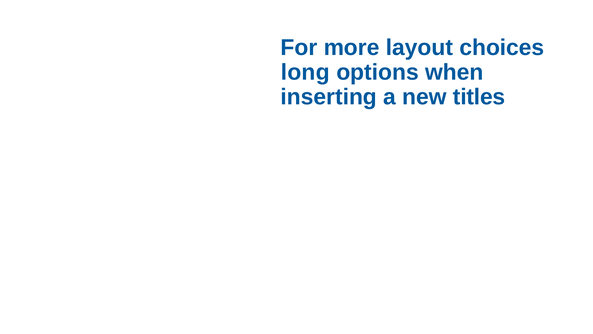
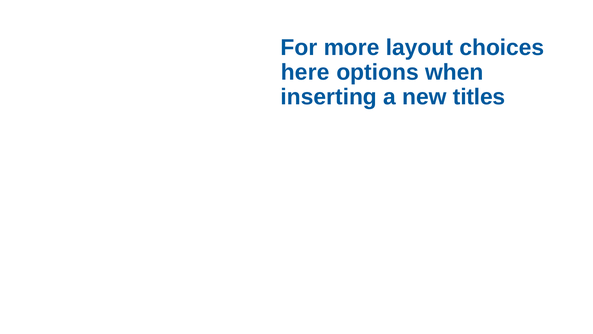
long: long -> here (305, 72)
